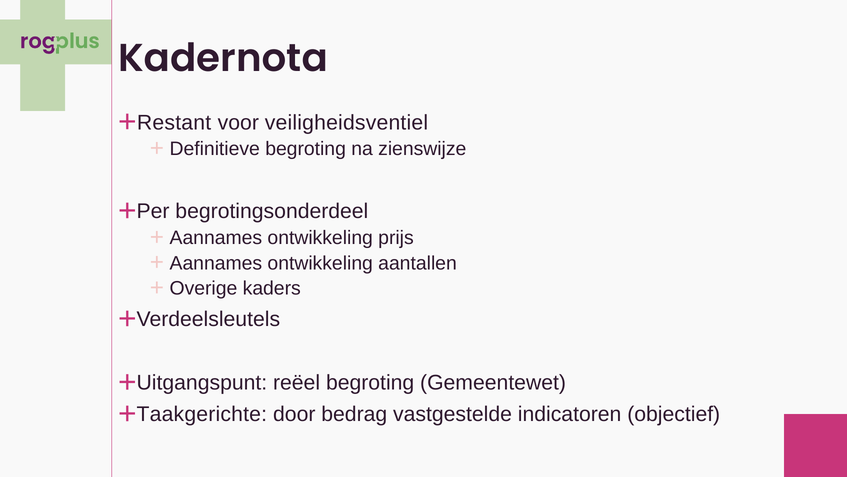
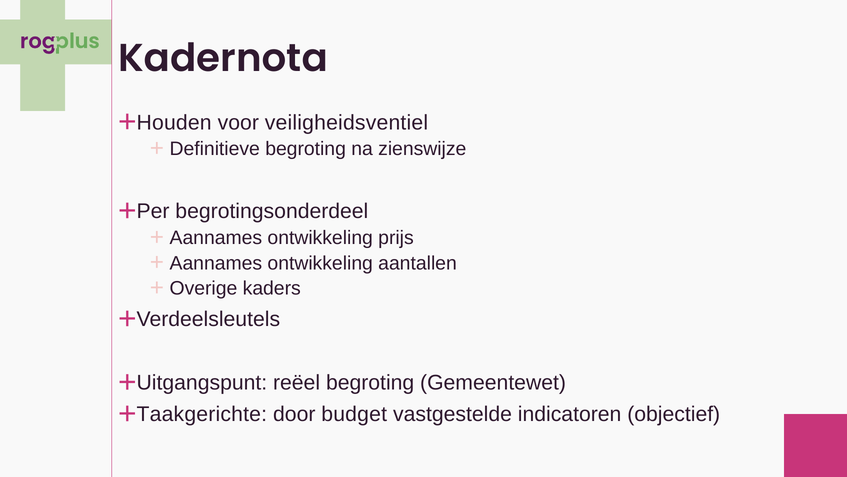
Restant: Restant -> Houden (174, 122)
bedrag: bedrag -> budget (354, 414)
